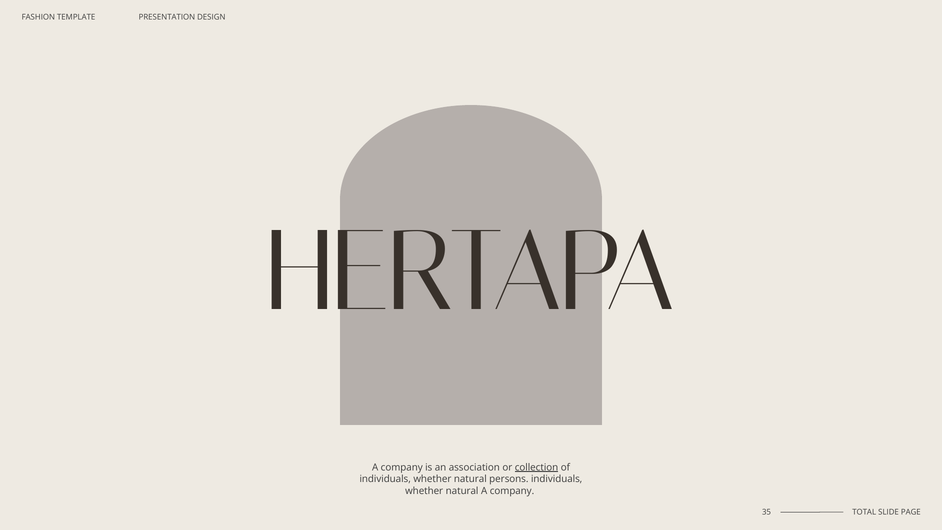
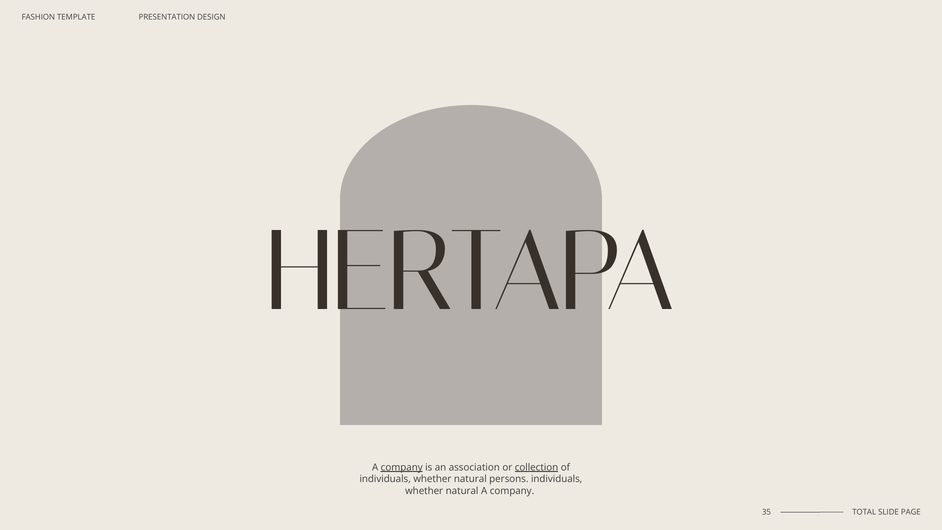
company underline: none -> present (402, 467)
